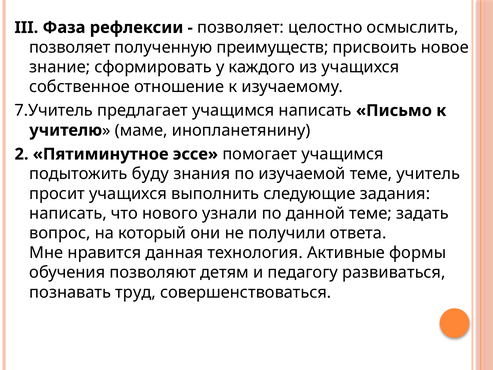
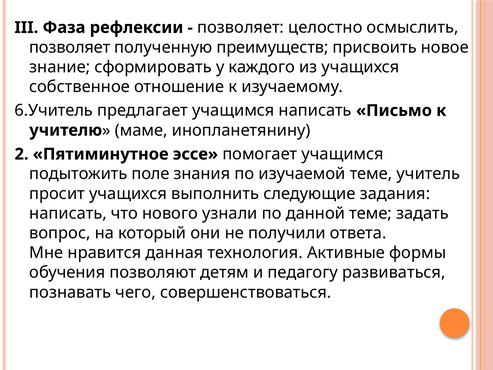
7.Учитель: 7.Учитель -> 6.Учитель (54, 110)
буду: буду -> поле (151, 174)
труд: труд -> чего (136, 292)
